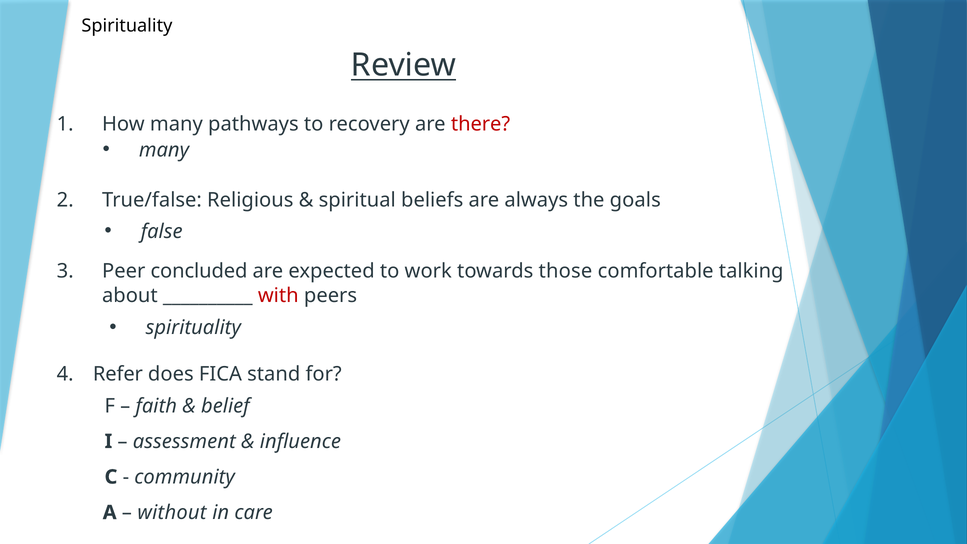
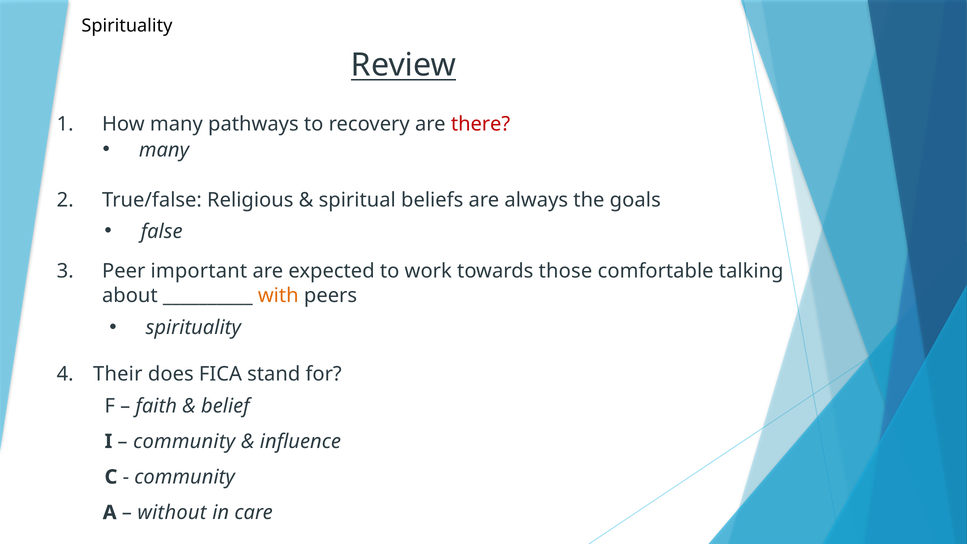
concluded: concluded -> important (199, 271)
with colour: red -> orange (278, 295)
Refer: Refer -> Their (118, 374)
assessment: assessment -> community (184, 441)
